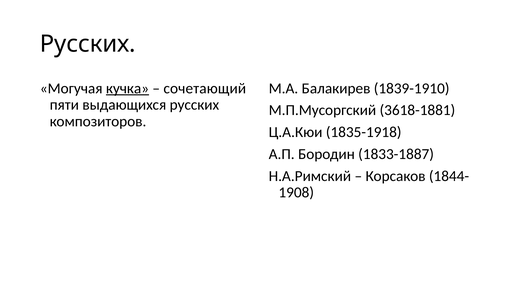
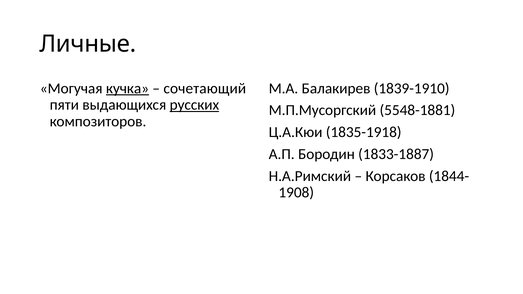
Русских: Русских -> Личные (88, 44)
русских underline: none -> present (194, 105)
3618-1881: 3618-1881 -> 5548-1881 (417, 110)
